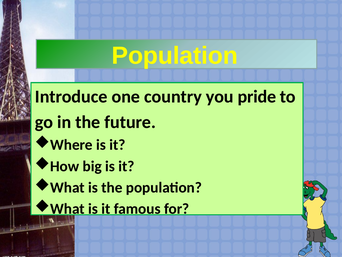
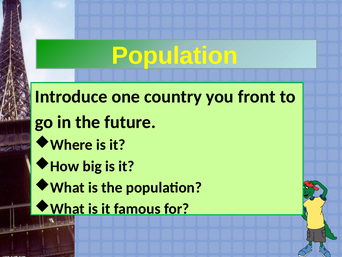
pride: pride -> front (257, 97)
